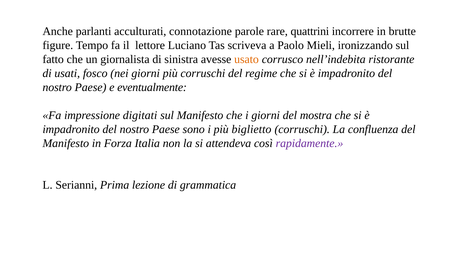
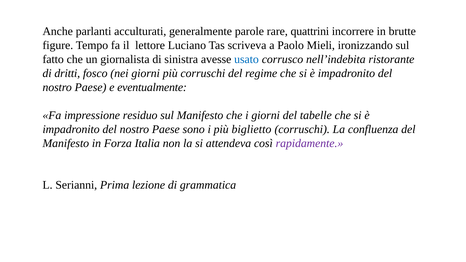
connotazione: connotazione -> generalmente (201, 31)
usato colour: orange -> blue (246, 59)
usati: usati -> dritti (67, 73)
digitati: digitati -> residuo (140, 115)
mostra: mostra -> tabelle (316, 115)
